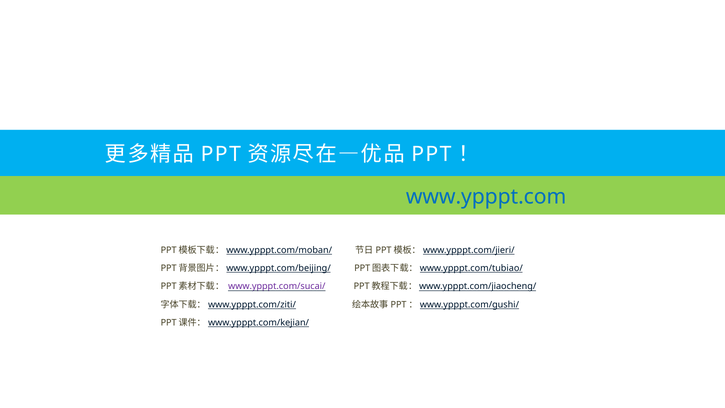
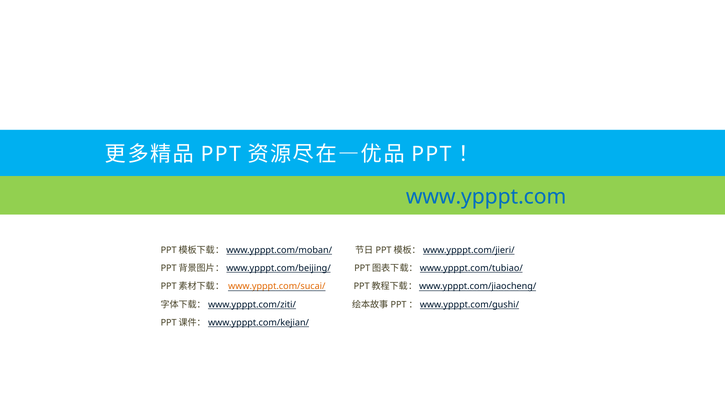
www.ypppt.com/sucai/ colour: purple -> orange (277, 286)
